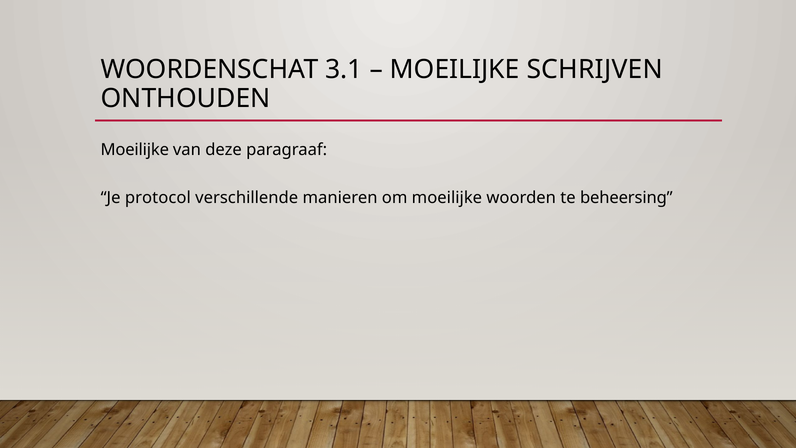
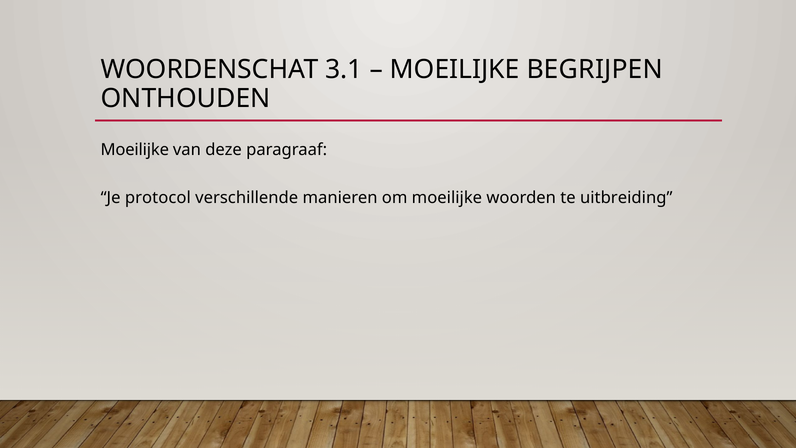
SCHRIJVEN: SCHRIJVEN -> BEGRIJPEN (595, 70)
beheersing: beheersing -> uitbreiding (626, 197)
